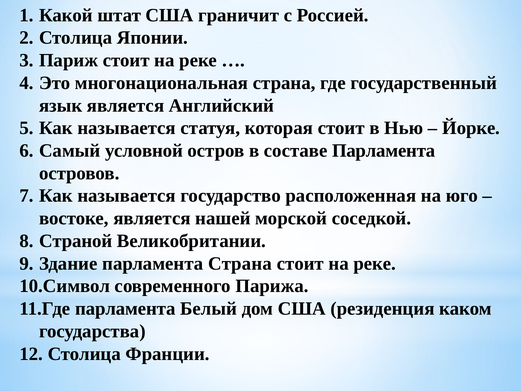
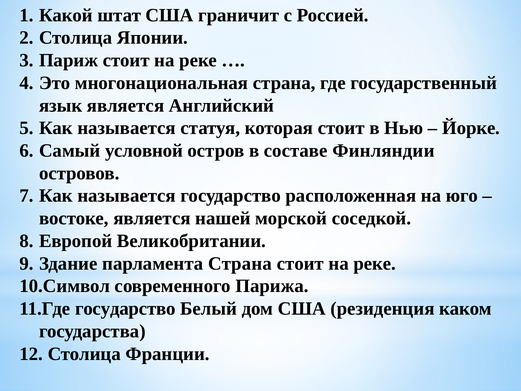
составе Парламента: Парламента -> Финляндии (383, 151)
Страной: Страной -> Европой (76, 241)
парламента: парламента -> государство (125, 308)
